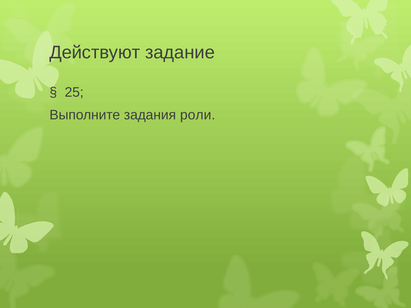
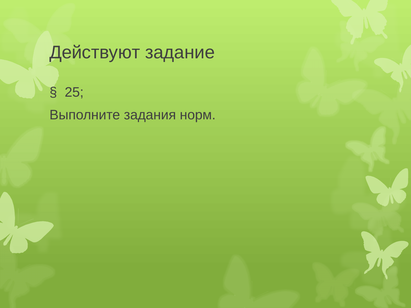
роли: роли -> норм (198, 115)
